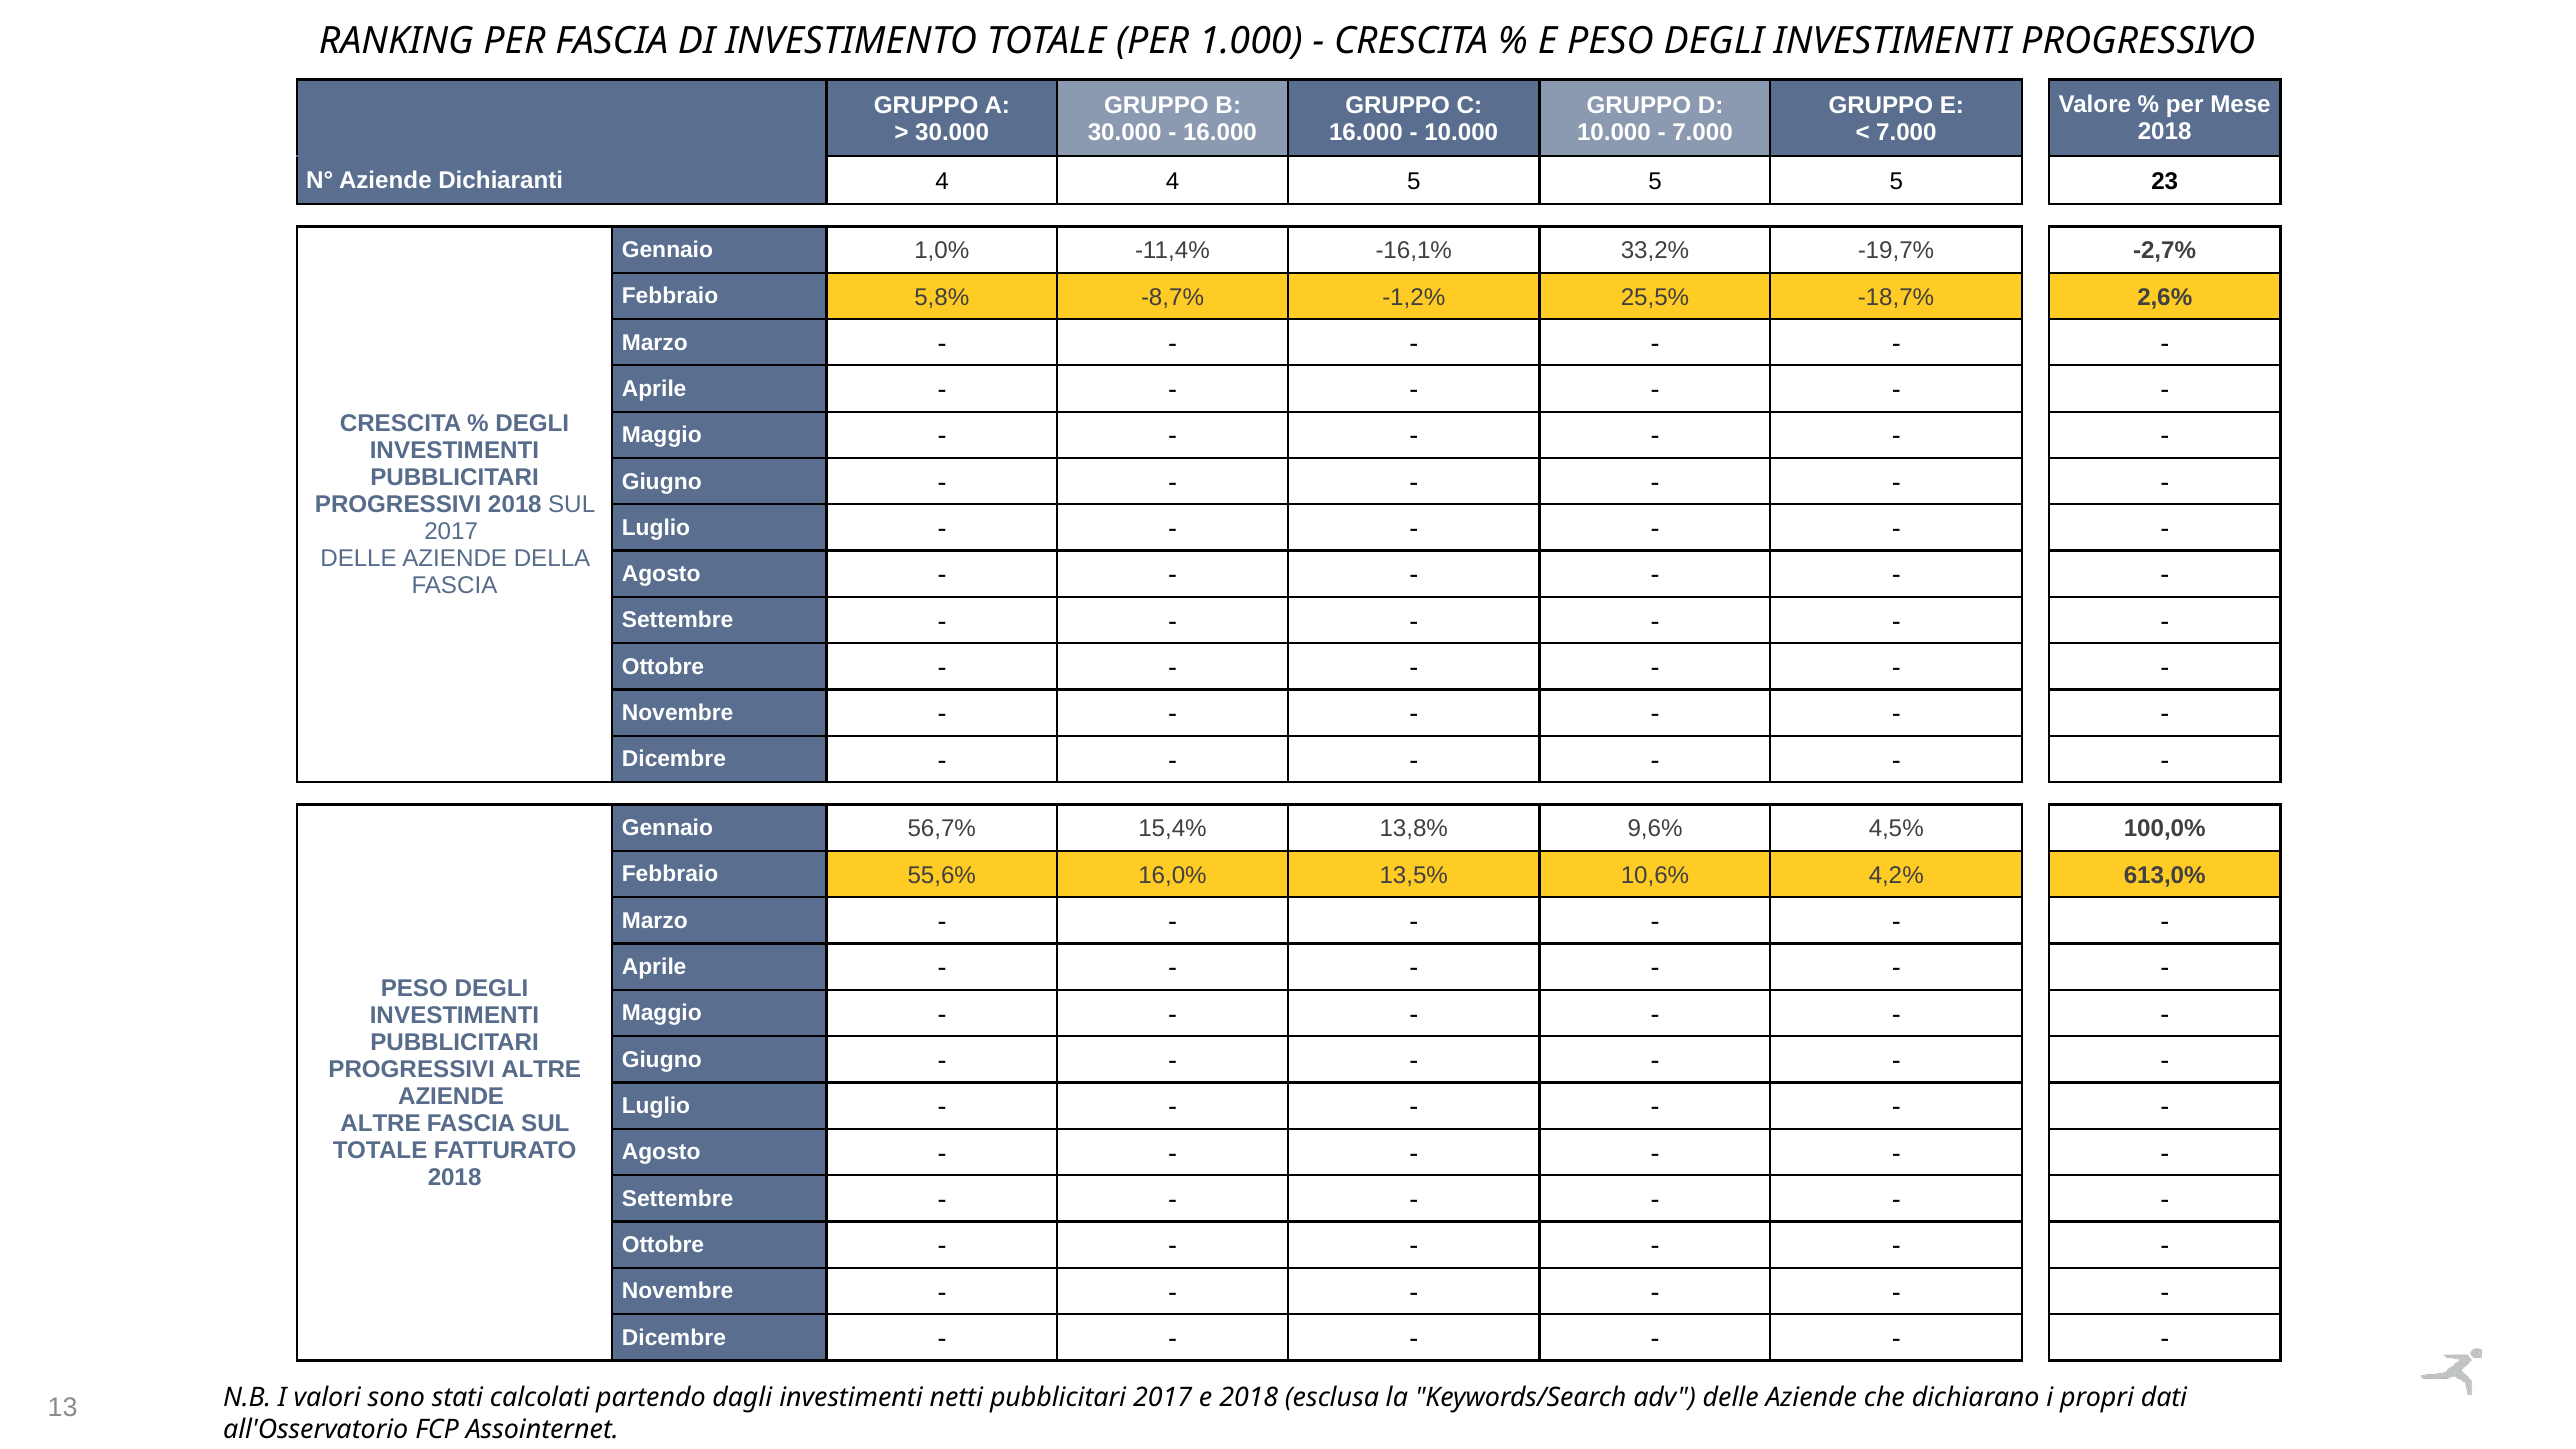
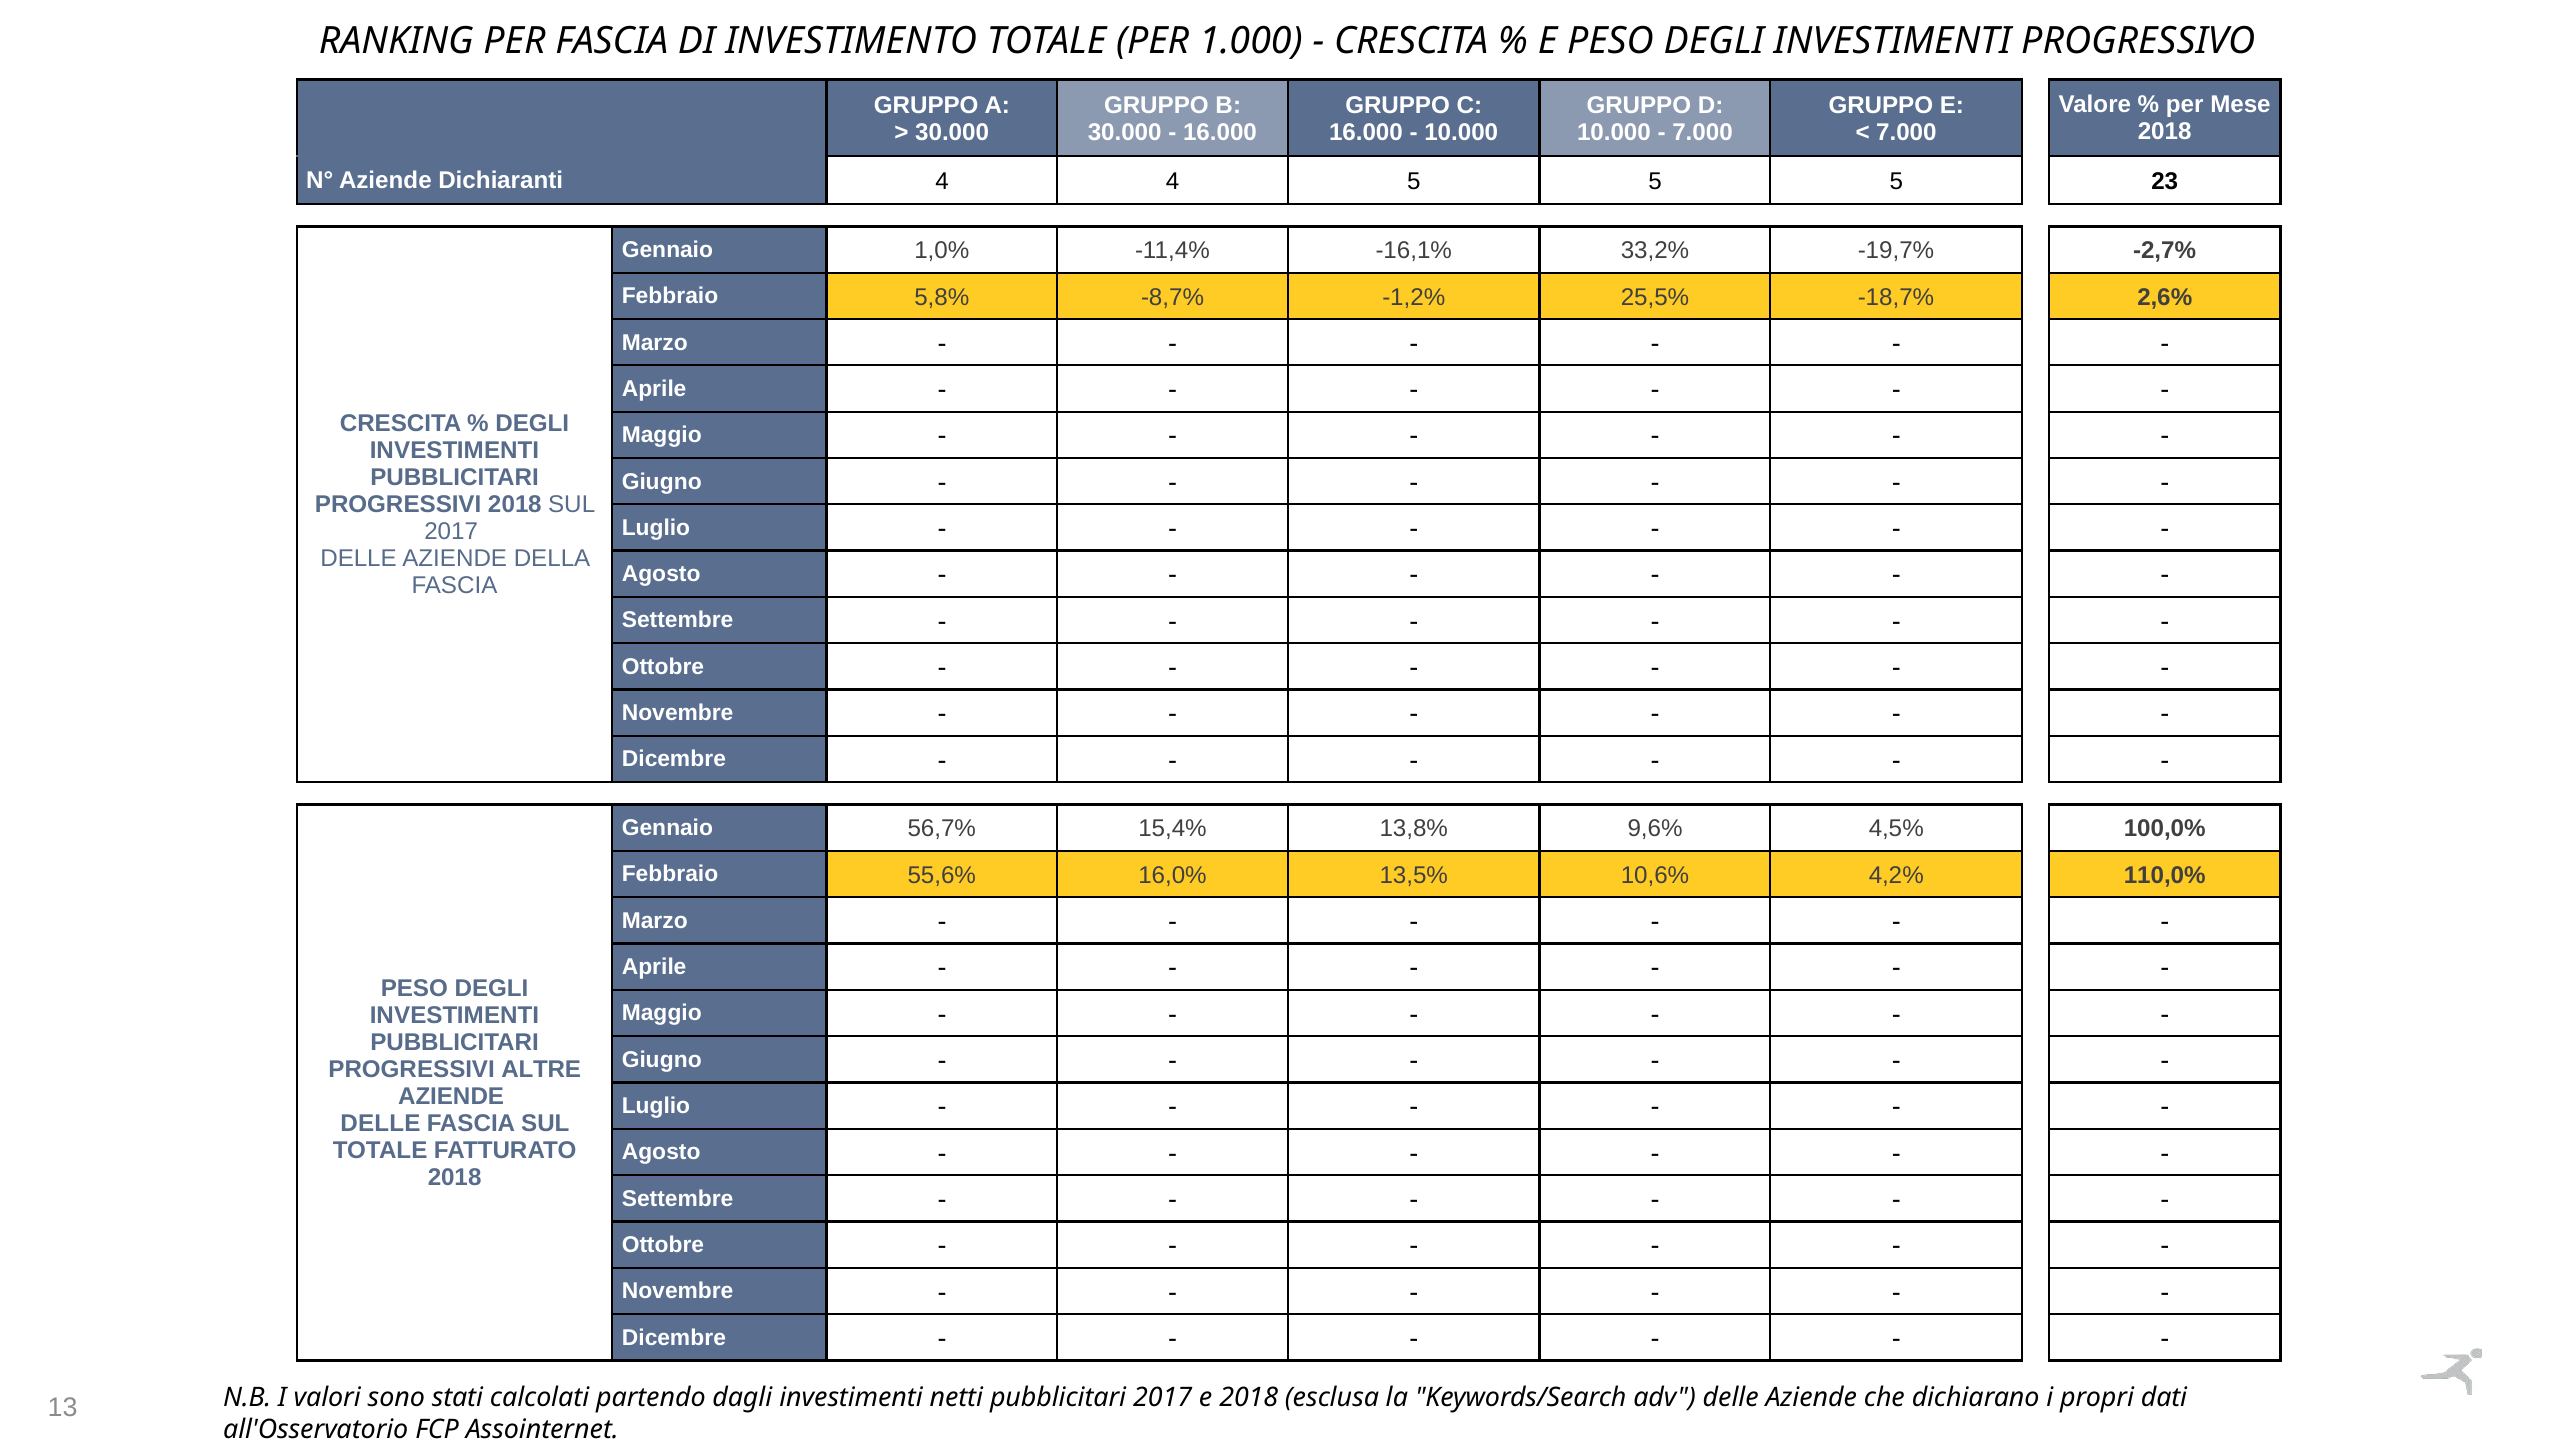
613,0%: 613,0% -> 110,0% (2165, 875)
ALTRE: ALTRE -> DELLE (380, 1123)
